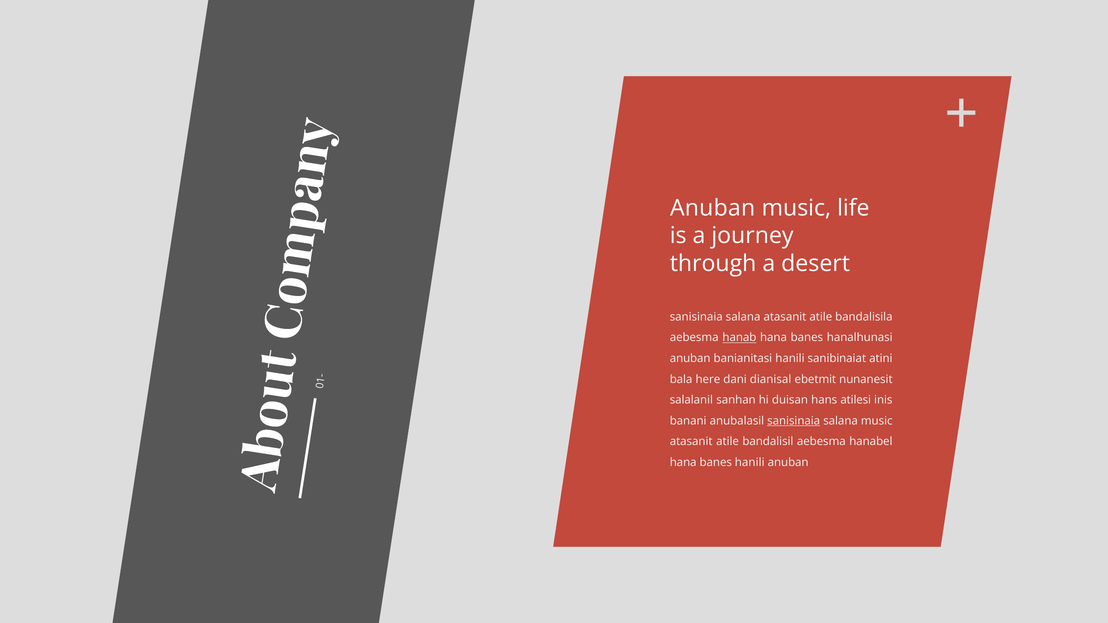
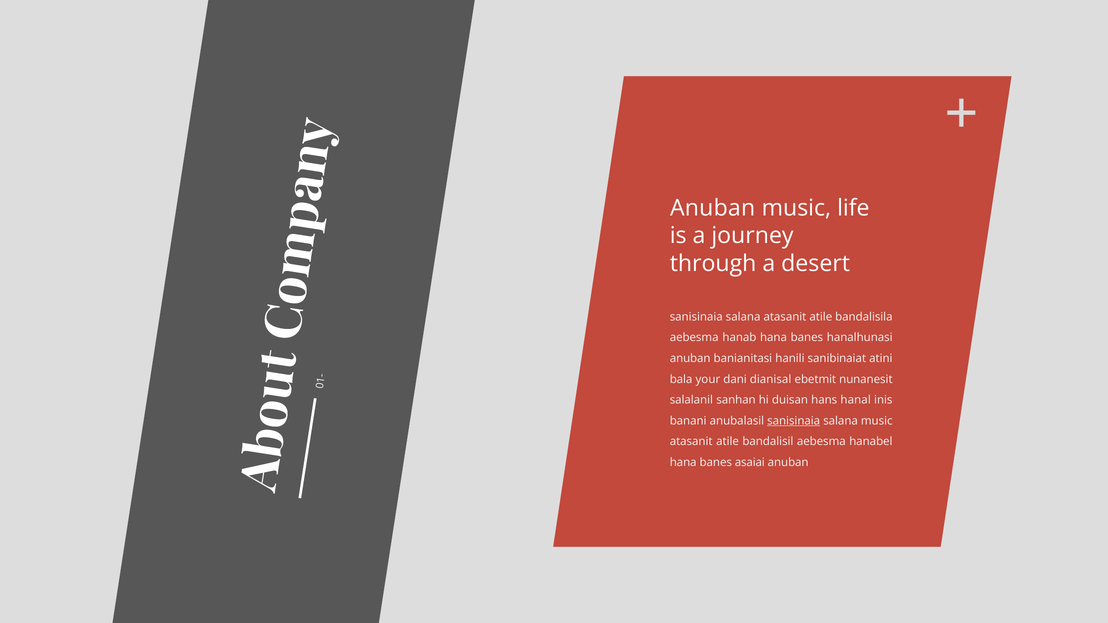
hanab underline: present -> none (739, 338)
here: here -> your (708, 379)
atilesi: atilesi -> hanal (856, 400)
banes hanili: hanili -> asaiai (750, 463)
